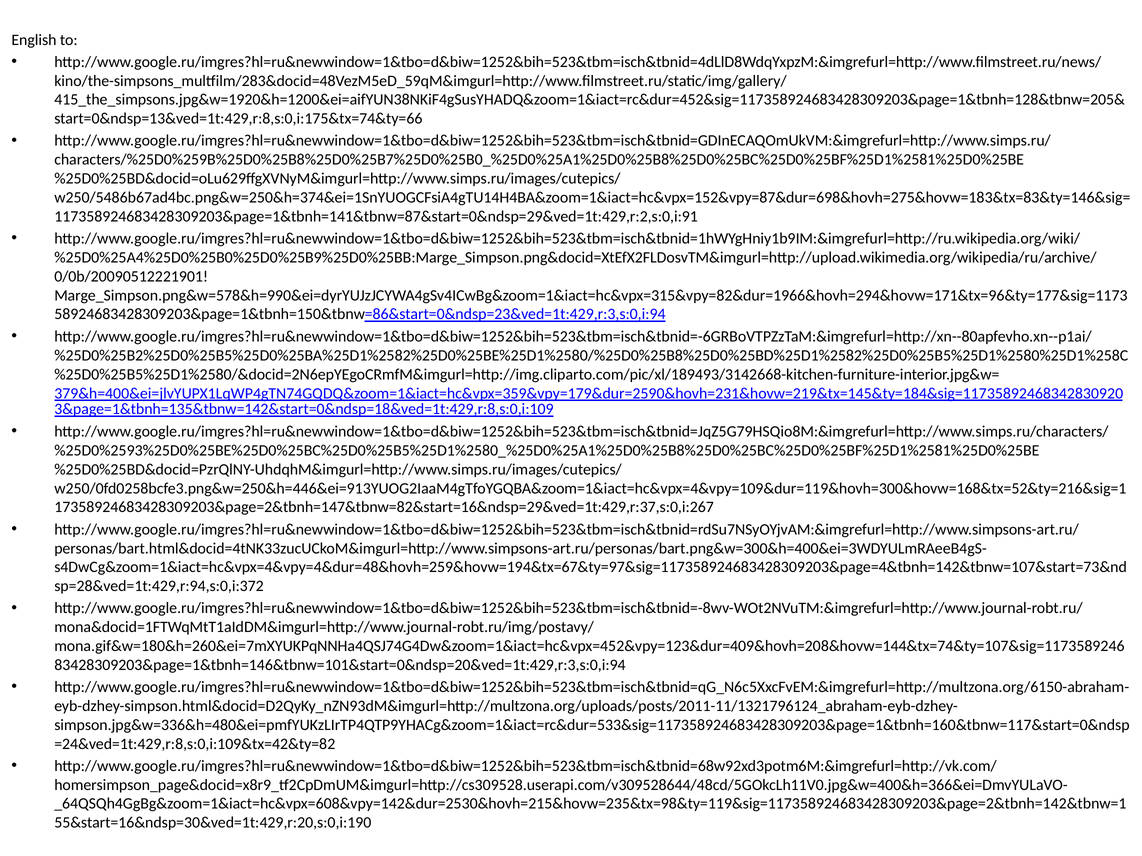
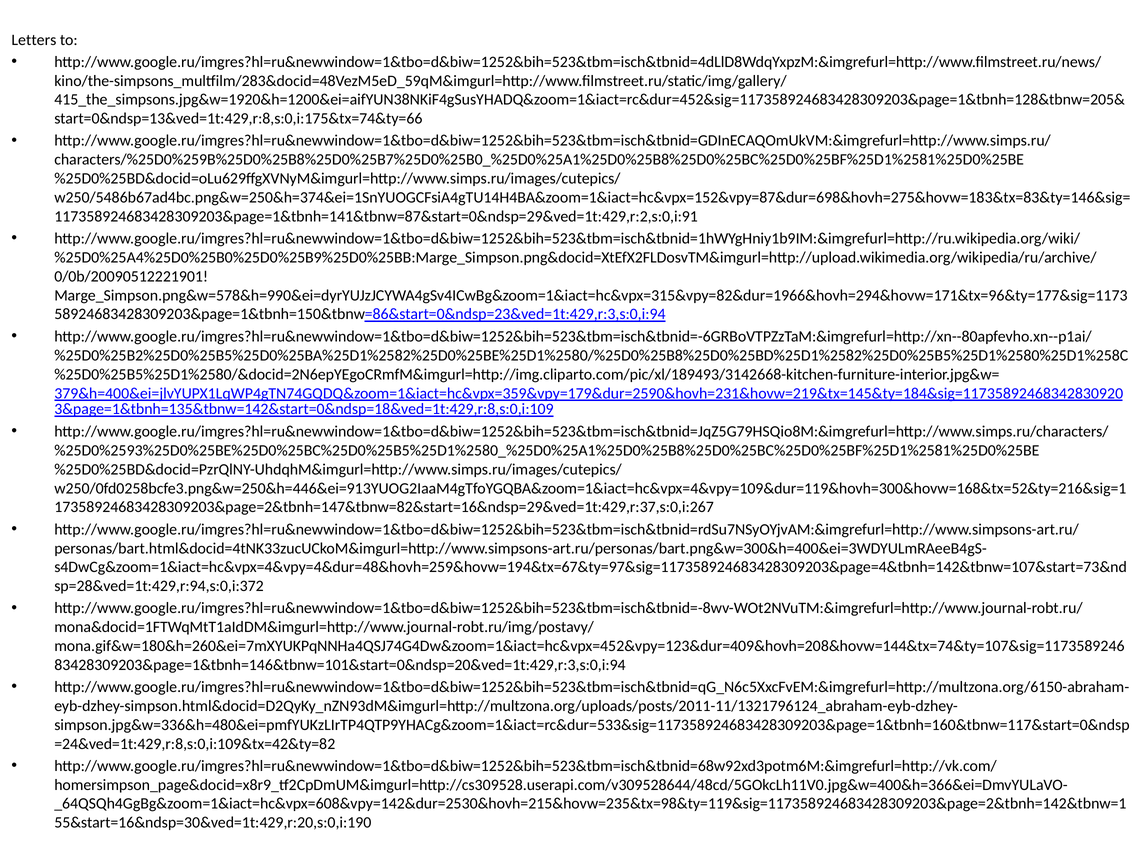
English: English -> Letters (34, 40)
